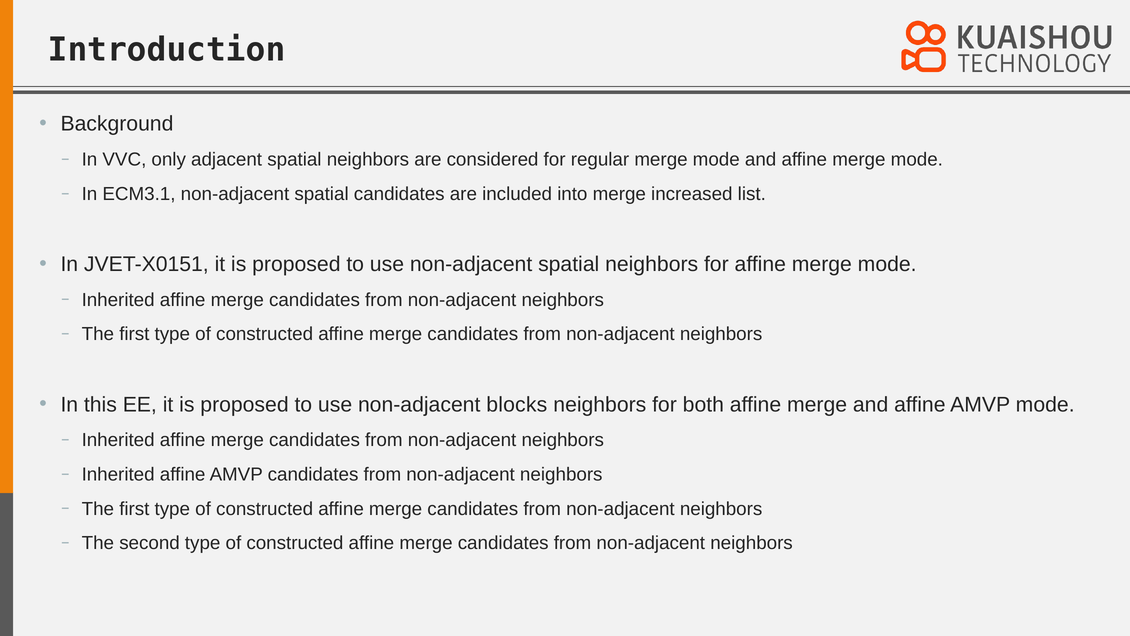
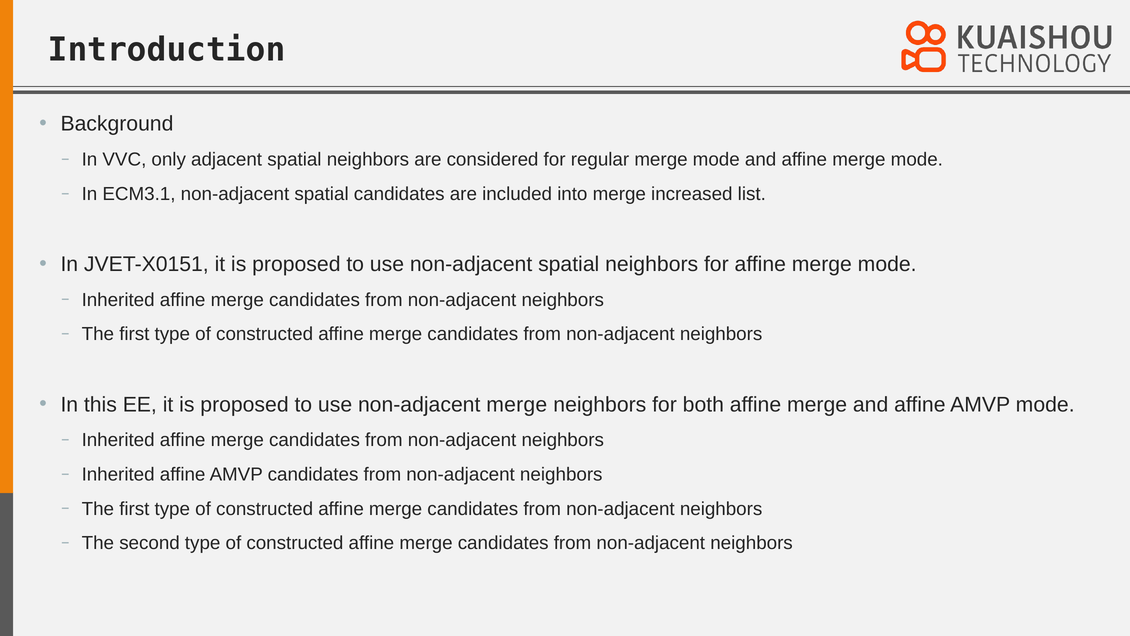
non-adjacent blocks: blocks -> merge (517, 404)
